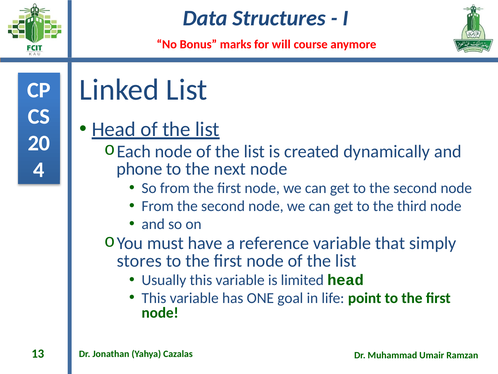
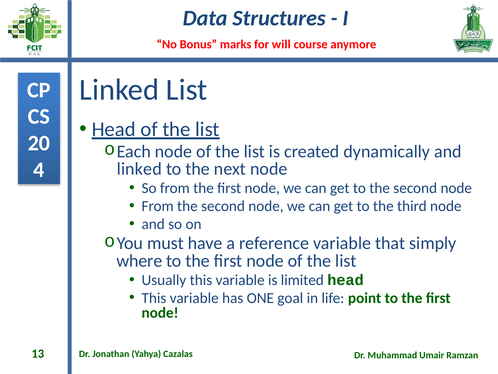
phone: phone -> linked (139, 169)
stores: stores -> where (139, 260)
